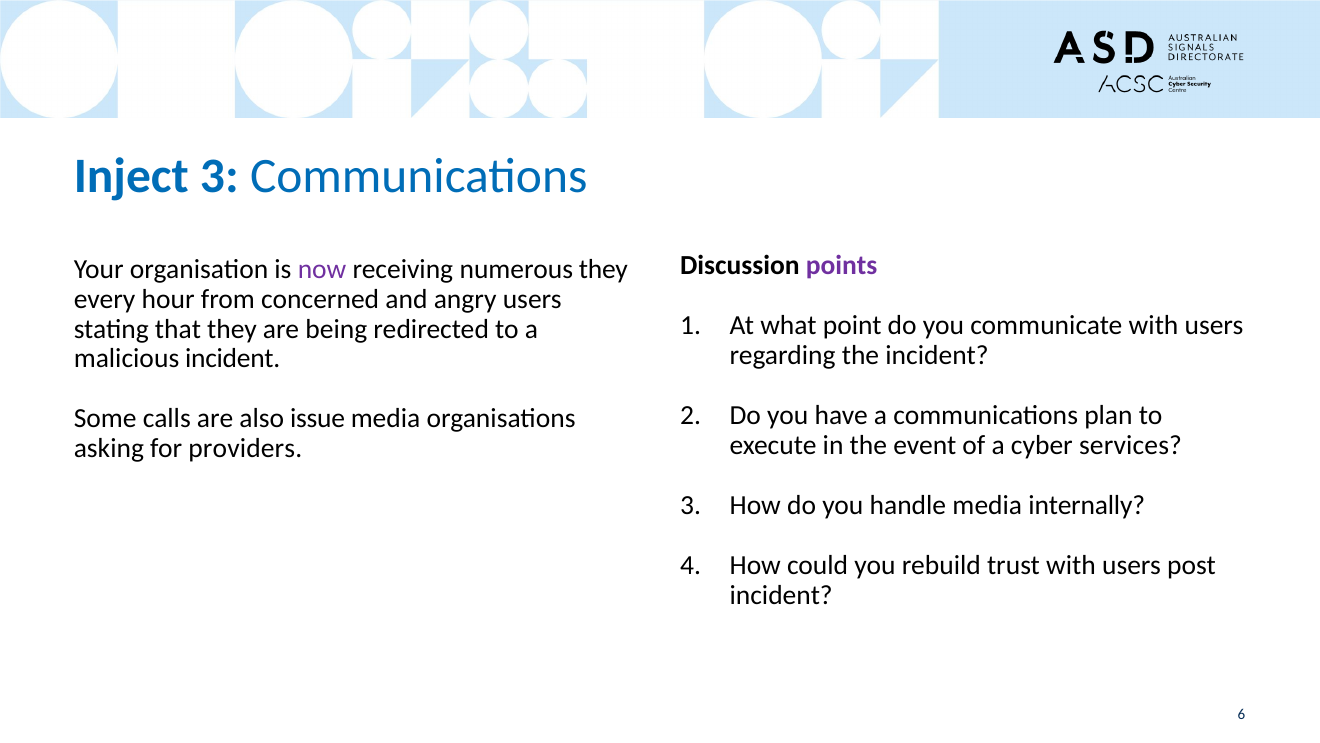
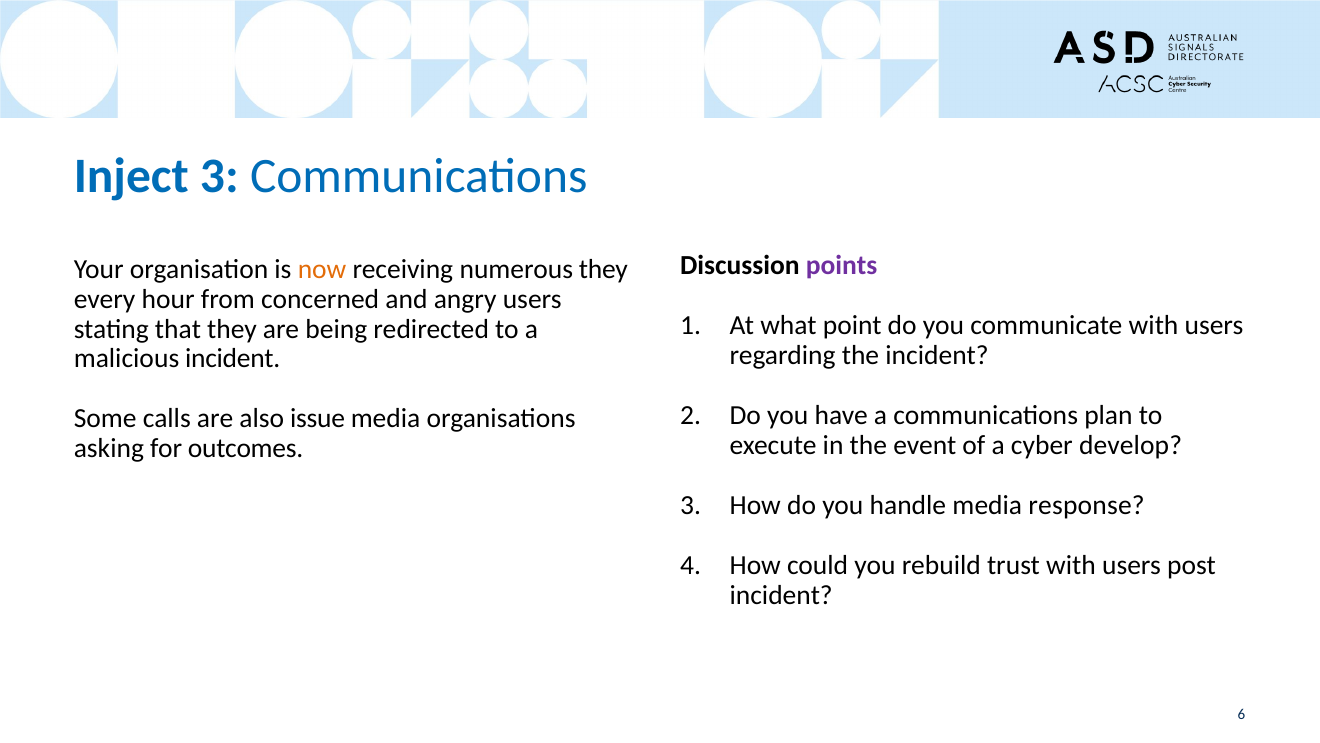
now colour: purple -> orange (322, 269)
services: services -> develop (1131, 445)
providers: providers -> outcomes (246, 448)
internally: internally -> response (1087, 505)
